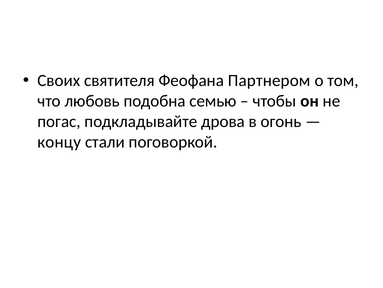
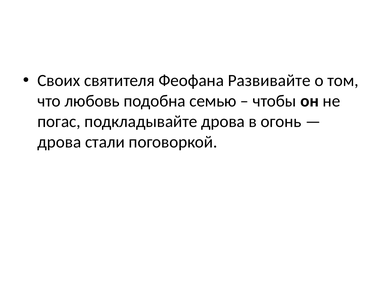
Партнером: Партнером -> Развивайте (269, 80)
концу: концу -> дрова (59, 142)
